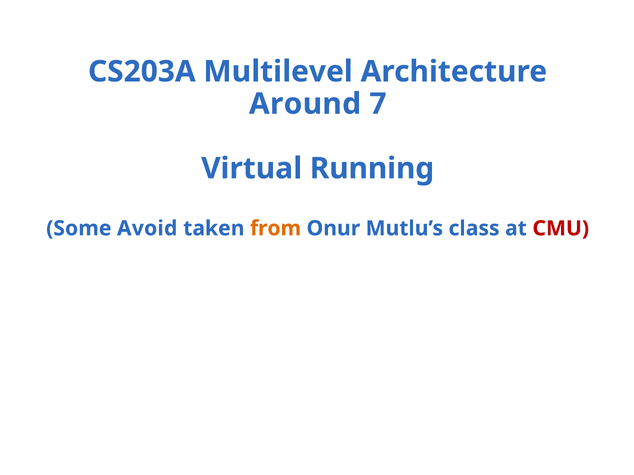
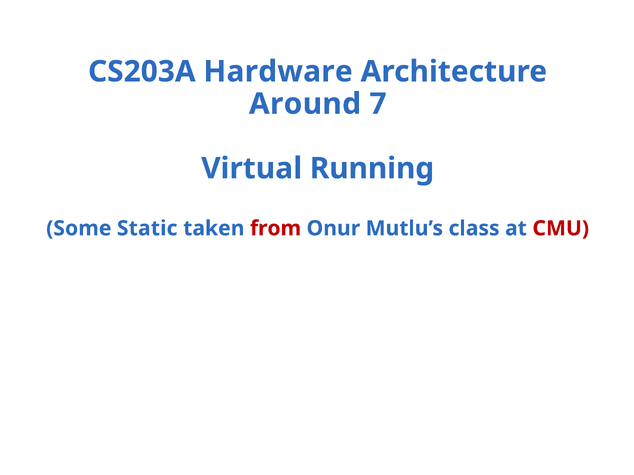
Multilevel: Multilevel -> Hardware (278, 72)
Avoid: Avoid -> Static (147, 229)
from colour: orange -> red (276, 229)
